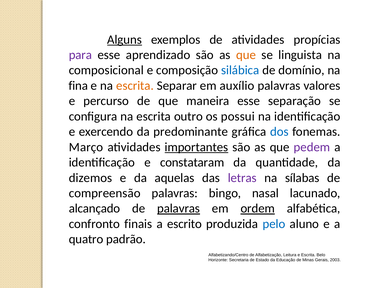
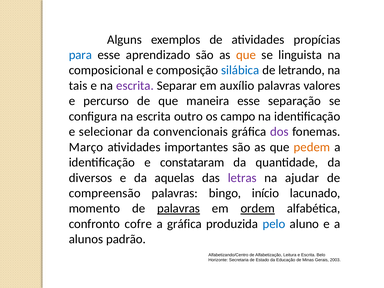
Alguns underline: present -> none (125, 40)
para colour: purple -> blue (80, 55)
domínio: domínio -> letrando (302, 70)
fina: fina -> tais (78, 86)
escrita colour: orange -> purple (135, 86)
possui: possui -> campo (238, 116)
exercendo: exercendo -> selecionar (106, 132)
predominante: predominante -> convencionais (191, 132)
dos colour: blue -> purple (279, 132)
importantes underline: present -> none (196, 147)
pedem colour: purple -> orange (312, 147)
dizemos: dizemos -> diversos (90, 178)
sílabas: sílabas -> ajudar (302, 178)
nasal: nasal -> início (266, 193)
alcançado: alcançado -> momento (94, 209)
finais: finais -> cofre (138, 224)
a escrito: escrito -> gráfica (184, 224)
quatro: quatro -> alunos (86, 239)
